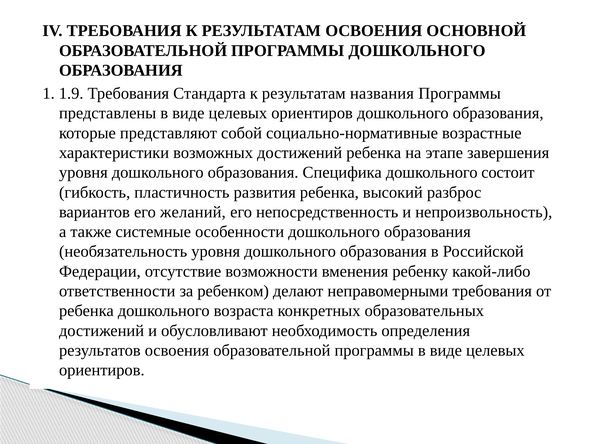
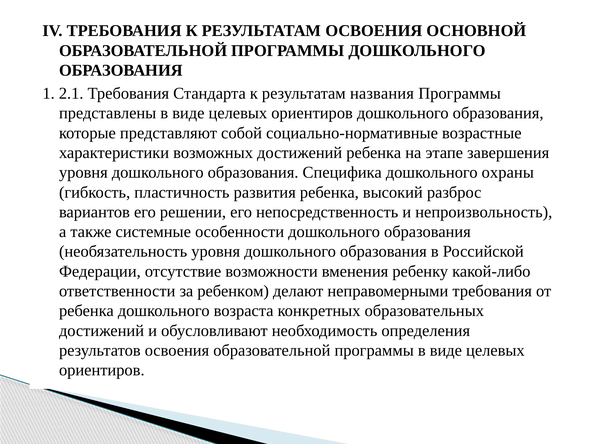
1.9: 1.9 -> 2.1 (71, 93)
состоит: состоит -> охраны (508, 172)
желаний: желаний -> решении (193, 212)
